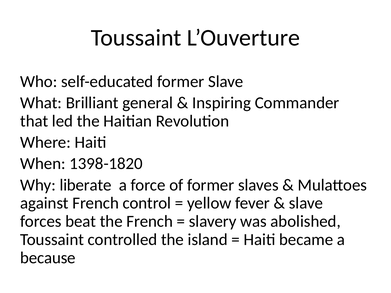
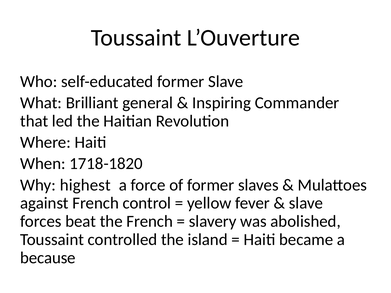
1398-1820: 1398-1820 -> 1718-1820 (106, 164)
liberate: liberate -> highest (85, 185)
